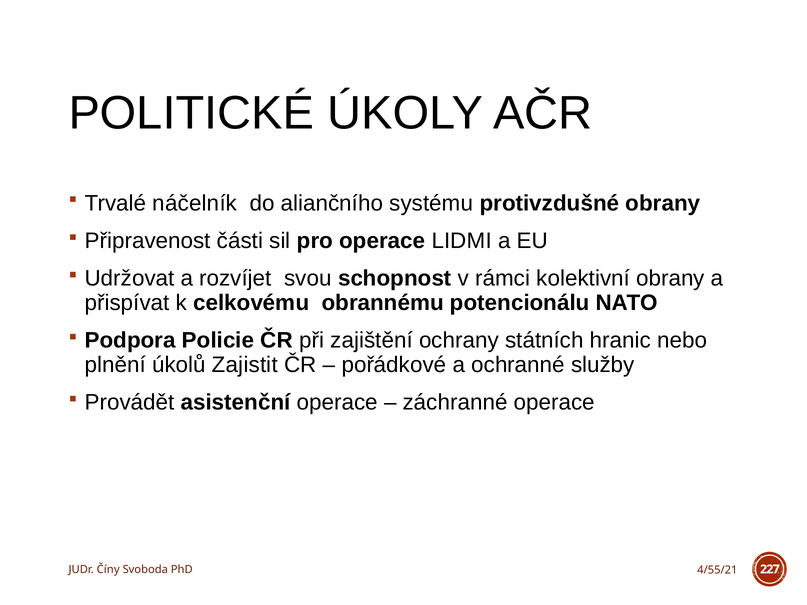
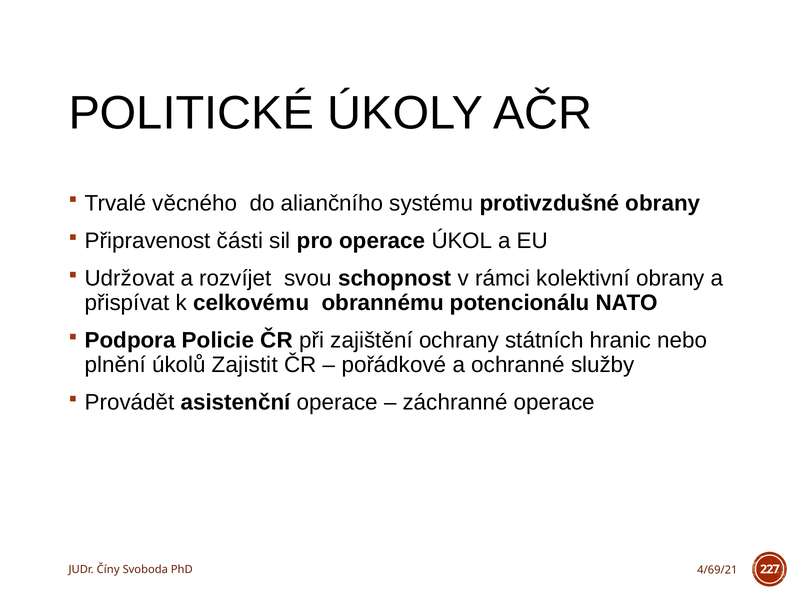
náčelník: náčelník -> věcného (195, 203)
LIDMI: LIDMI -> ÚKOL (462, 241)
4/55/21: 4/55/21 -> 4/69/21 (717, 570)
